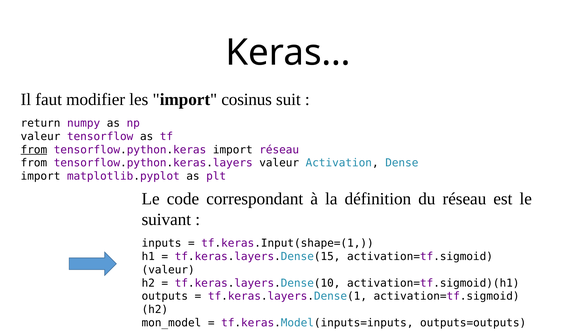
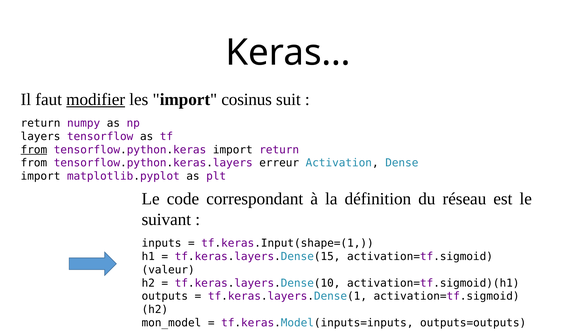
modifier underline: none -> present (96, 99)
valeur: valeur -> layers (41, 136)
import réseau: réseau -> return (279, 150)
tensorflow.python.keras.layers valeur: valeur -> erreur (279, 163)
